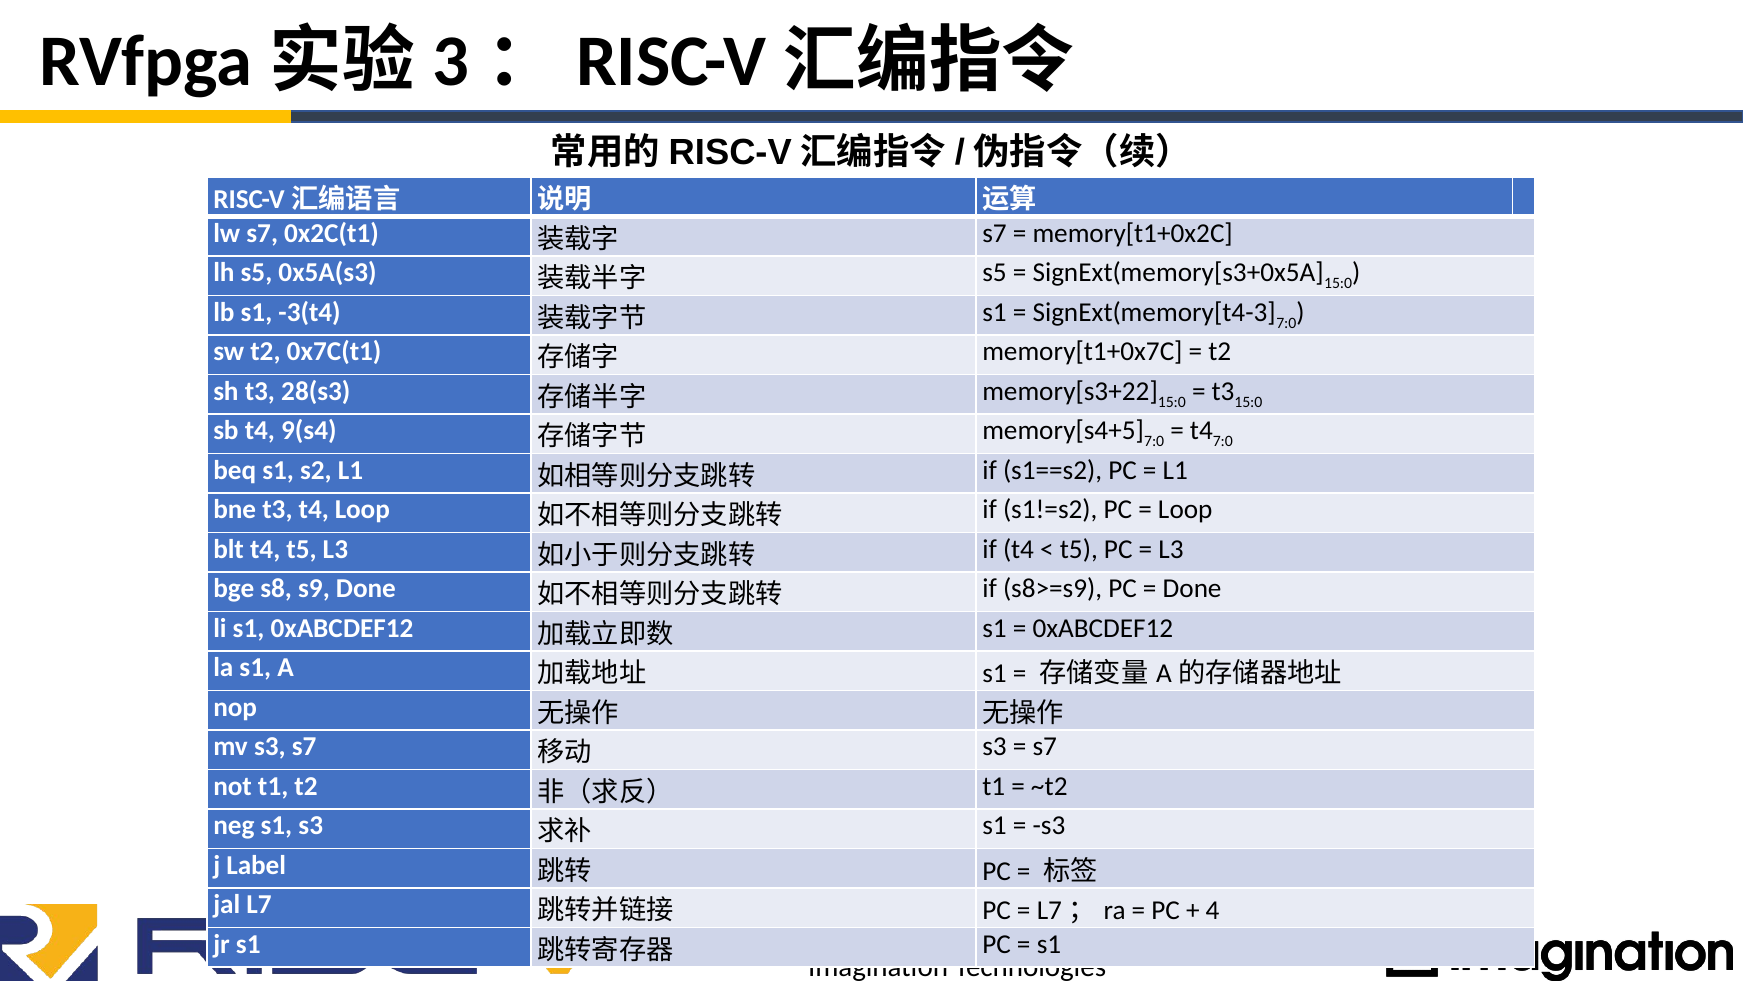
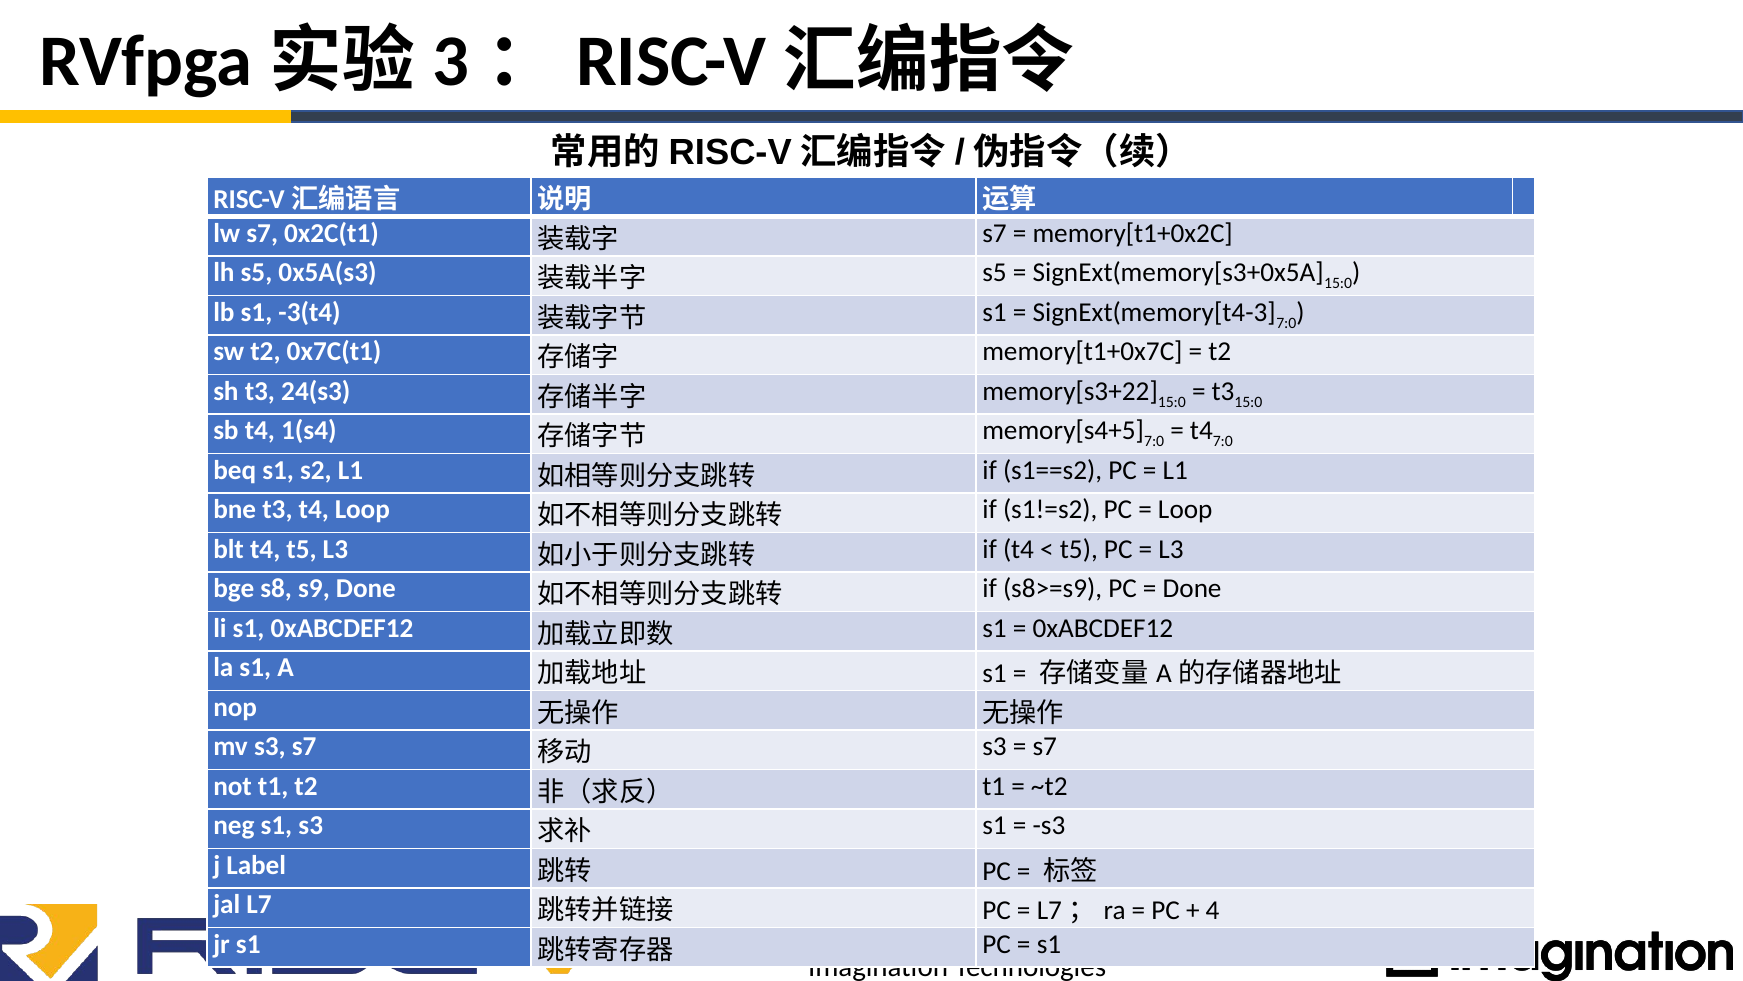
28(s3: 28(s3 -> 24(s3 (316, 391)
9(s4: 9(s4 -> 1(s4 (309, 431)
